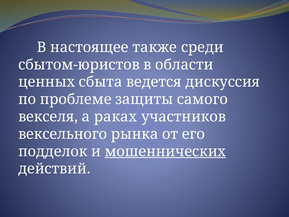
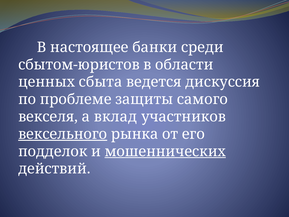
также: также -> банки (155, 47)
раках: раках -> вклад (116, 117)
вексельного underline: none -> present (63, 134)
